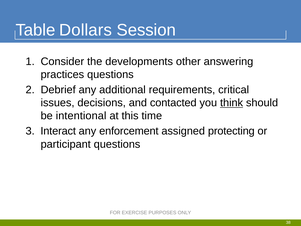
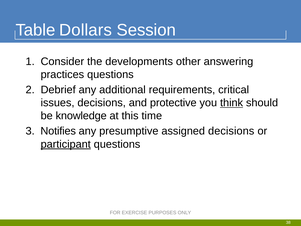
contacted: contacted -> protective (173, 103)
intentional: intentional -> knowledge (81, 116)
Interact: Interact -> Notifies (58, 131)
enforcement: enforcement -> presumptive (129, 131)
assigned protecting: protecting -> decisions (231, 131)
participant underline: none -> present (66, 144)
